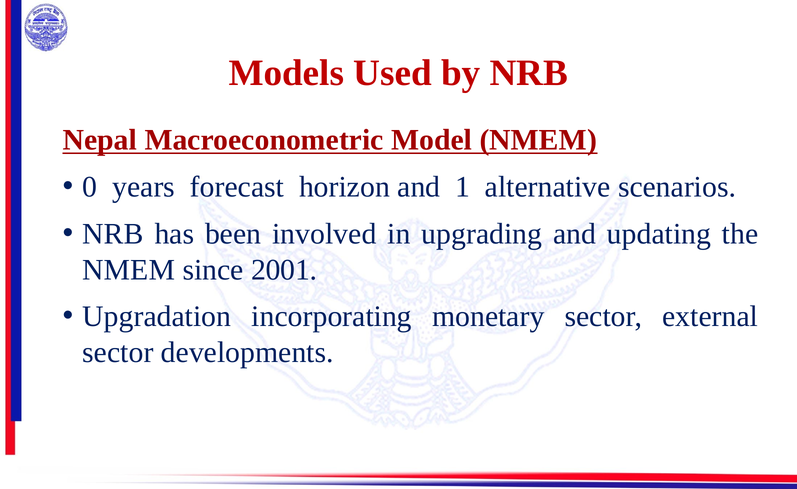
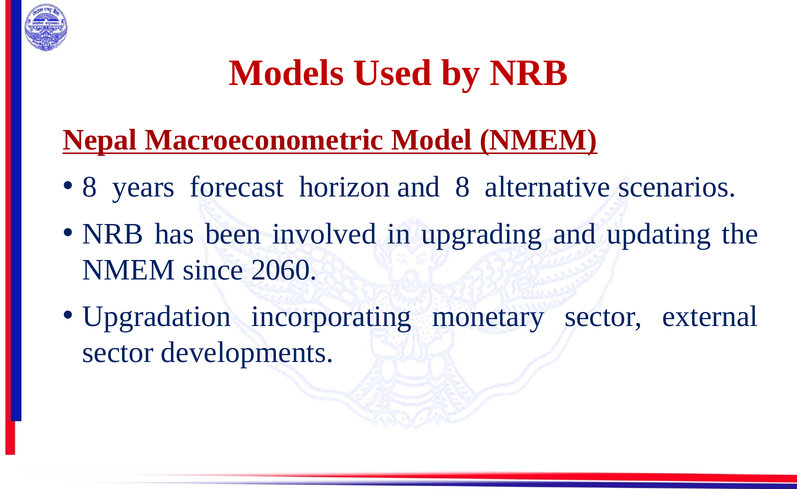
0: 0 -> 8 (90, 187)
and 1: 1 -> 8 (463, 187)
2001: 2001 -> 2060 (284, 270)
